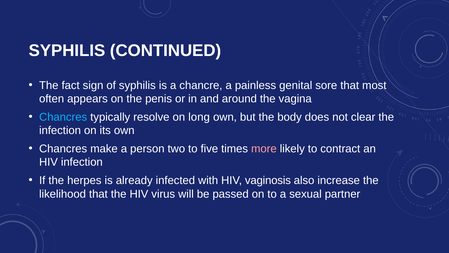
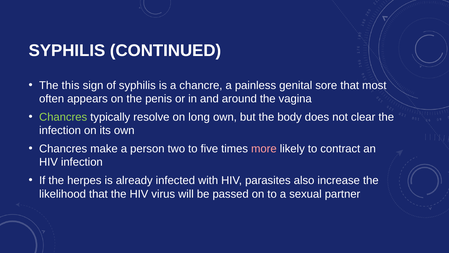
fact: fact -> this (71, 85)
Chancres colour: light blue -> light green (63, 117)
vaginosis: vaginosis -> parasites (268, 180)
